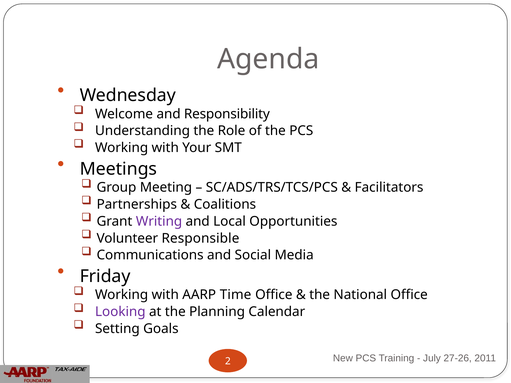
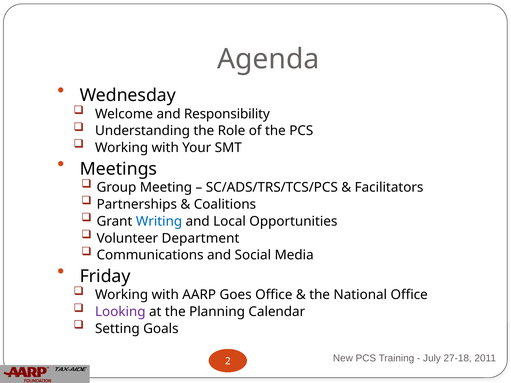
Writing colour: purple -> blue (159, 221)
Responsible: Responsible -> Department (200, 238)
Time: Time -> Goes (236, 295)
27-26: 27-26 -> 27-18 (458, 358)
